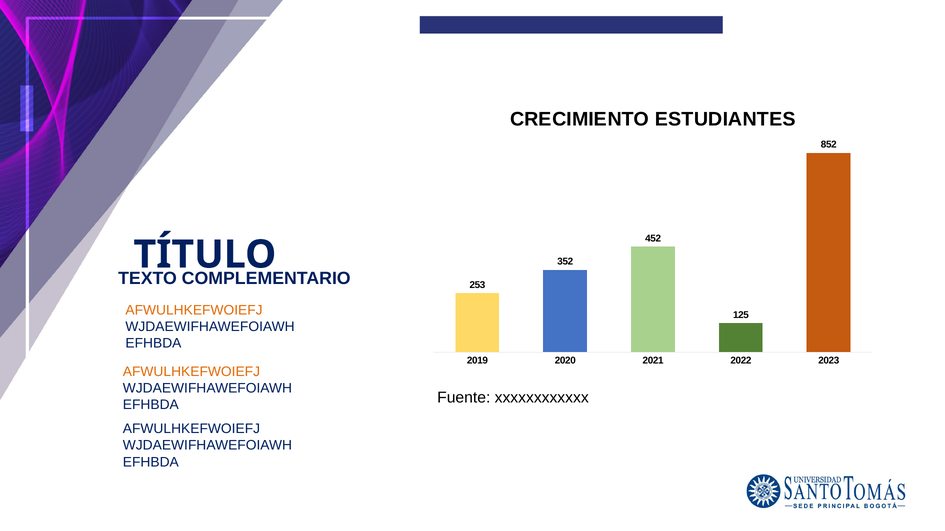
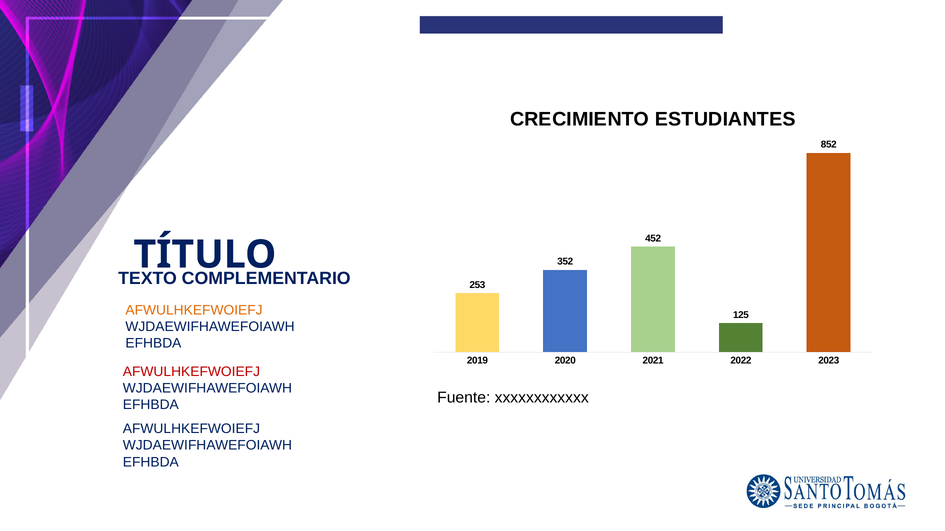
AFWULHKEFWOIEFJ colour: orange -> red (191, 372)
